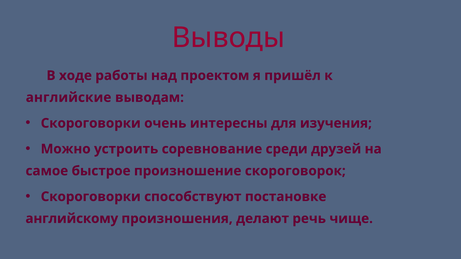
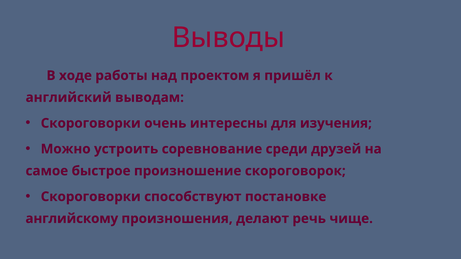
английские: английские -> английский (69, 98)
